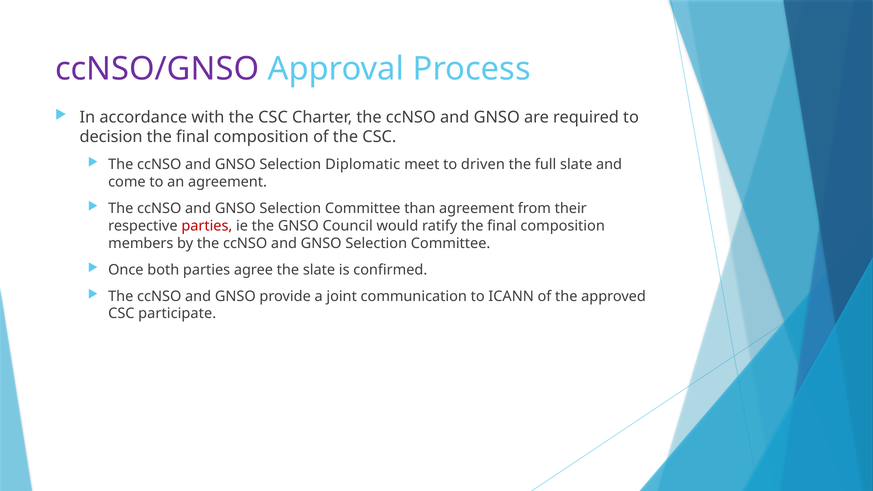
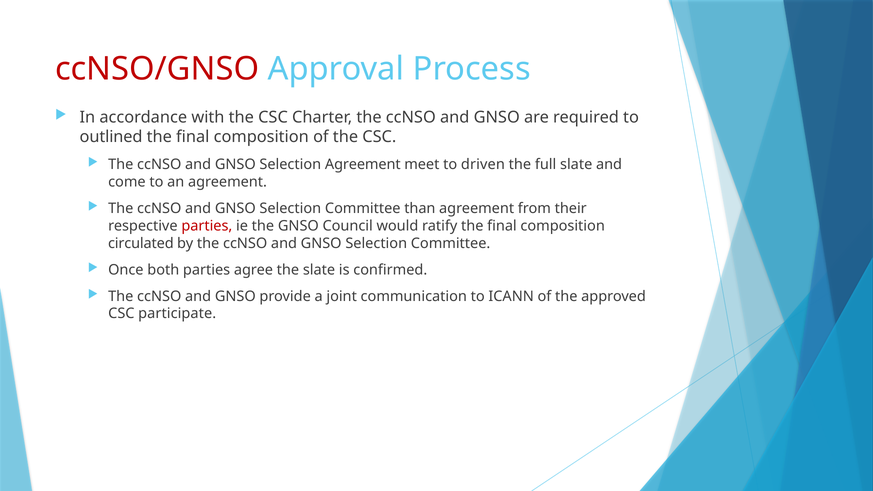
ccNSO/GNSO colour: purple -> red (157, 69)
decision: decision -> outlined (111, 137)
Selection Diplomatic: Diplomatic -> Agreement (363, 164)
members: members -> circulated (141, 243)
